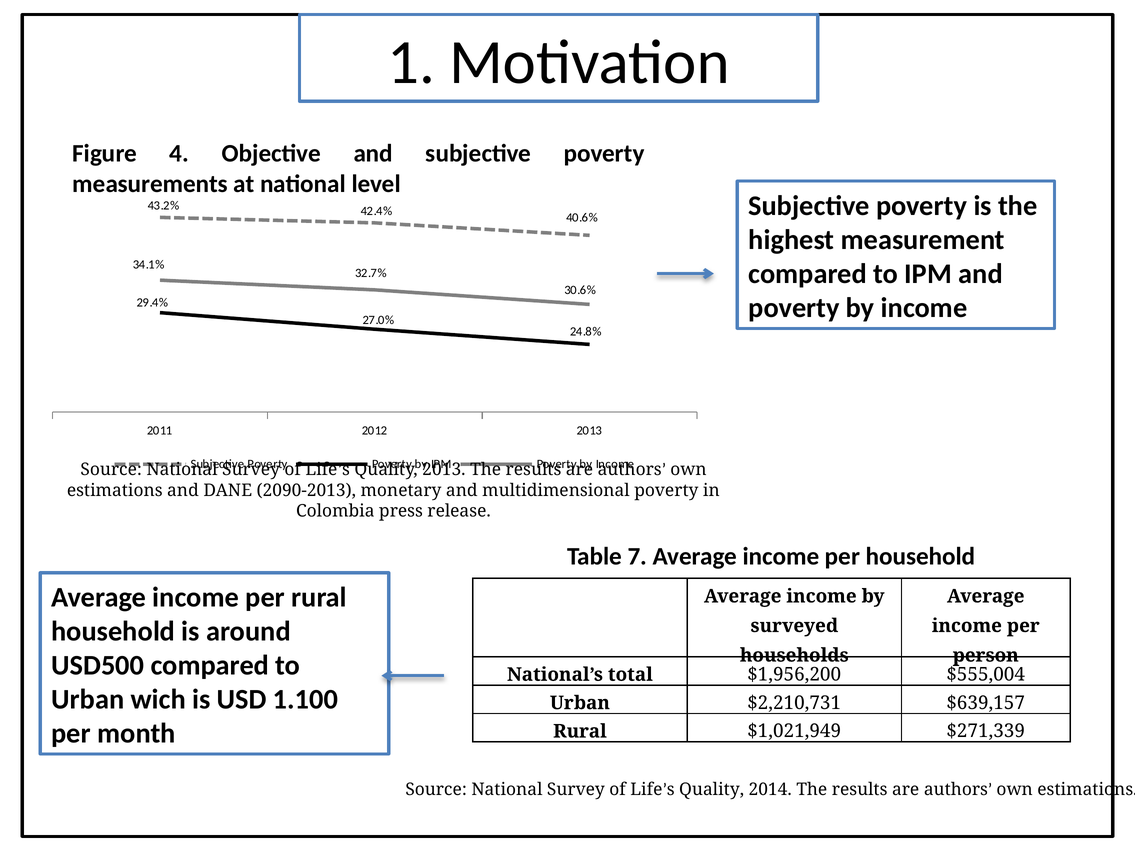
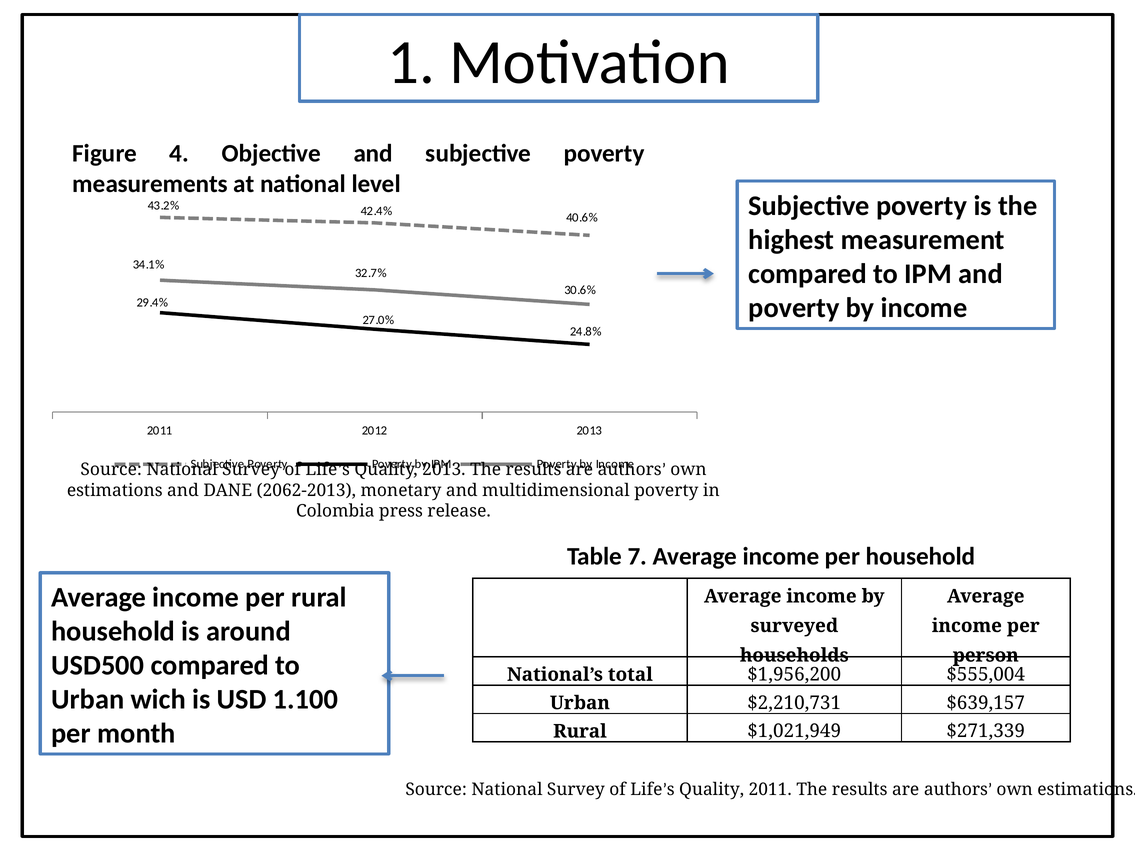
2090-2013: 2090-2013 -> 2062-2013 (306, 491)
Quality 2014: 2014 -> 2011 (770, 790)
